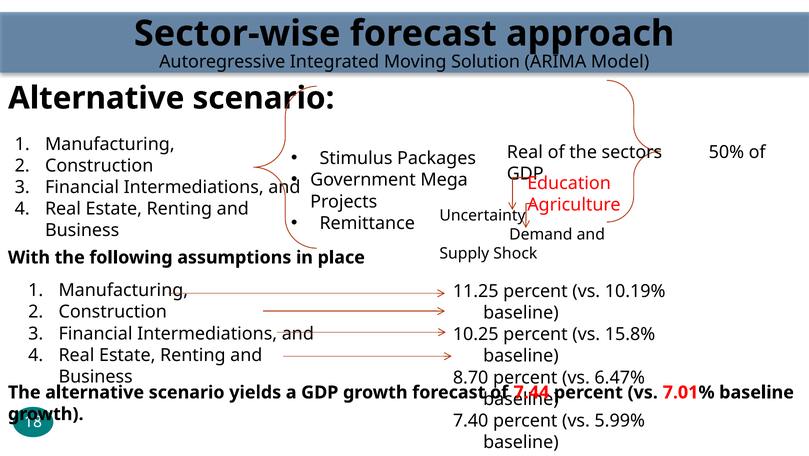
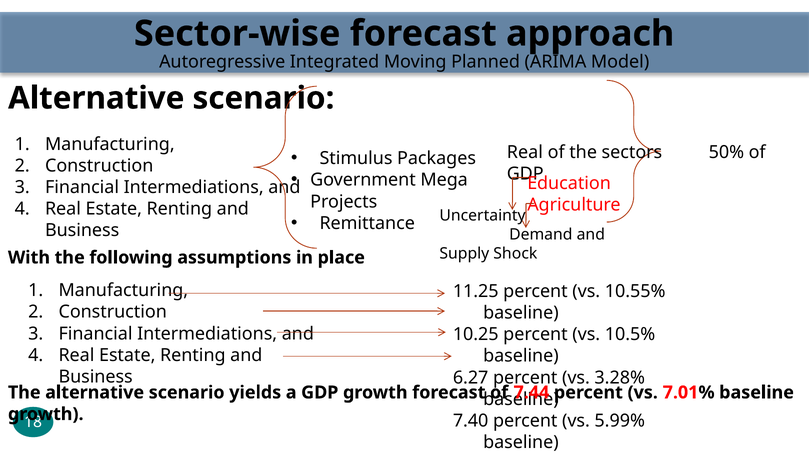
Solution: Solution -> Planned (486, 62)
10.19%: 10.19% -> 10.55% (635, 291)
15.8%: 15.8% -> 10.5% (630, 334)
8.70: 8.70 -> 6.27 (471, 377)
6.47%: 6.47% -> 3.28% (620, 377)
